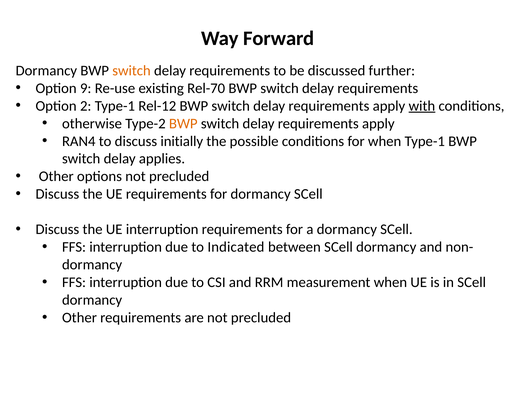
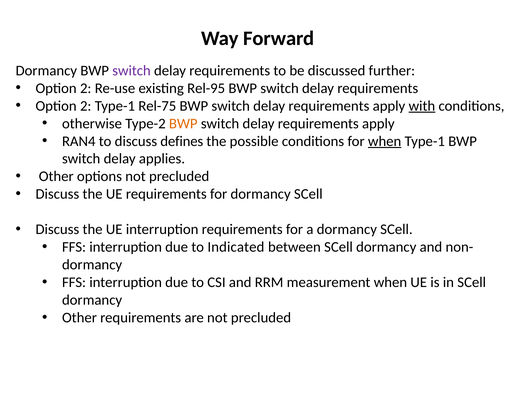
switch colour: orange -> purple (132, 71)
9: 9 -> 2 (86, 88)
Rel-70: Rel-70 -> Rel-95 (206, 88)
Rel-12: Rel-12 -> Rel-75 (157, 106)
initially: initially -> defines (182, 141)
when underline: none -> present (385, 141)
